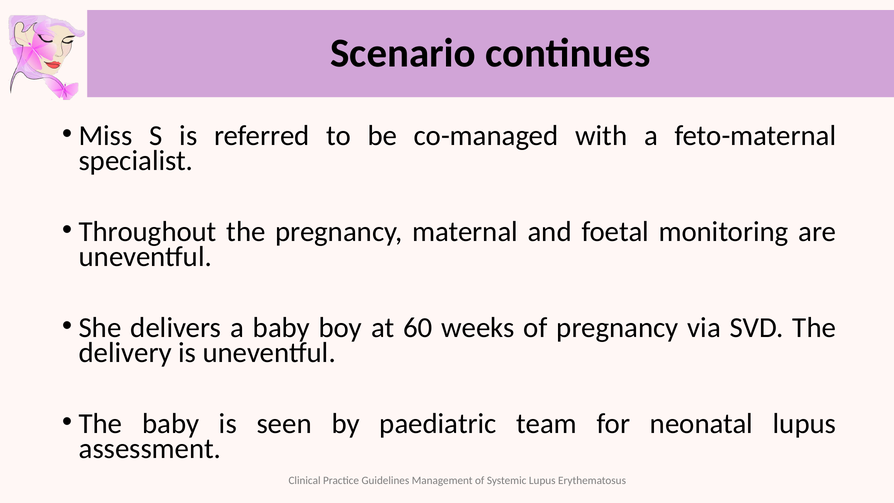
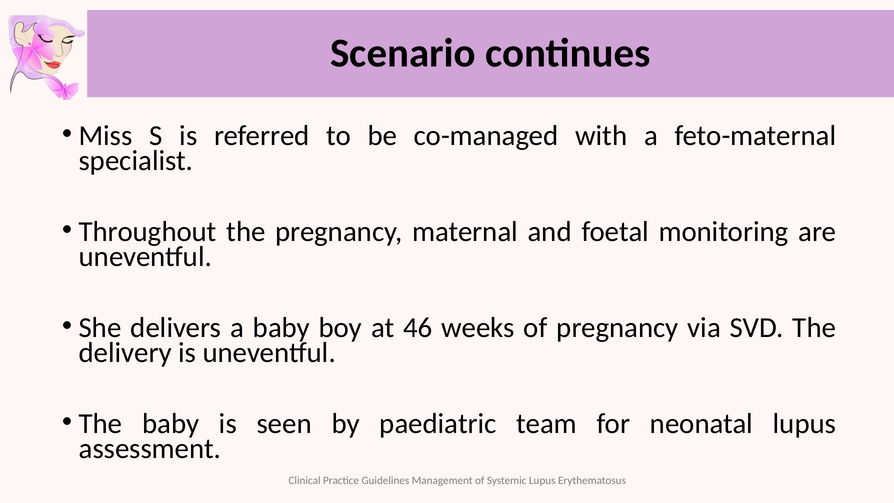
60: 60 -> 46 (418, 328)
